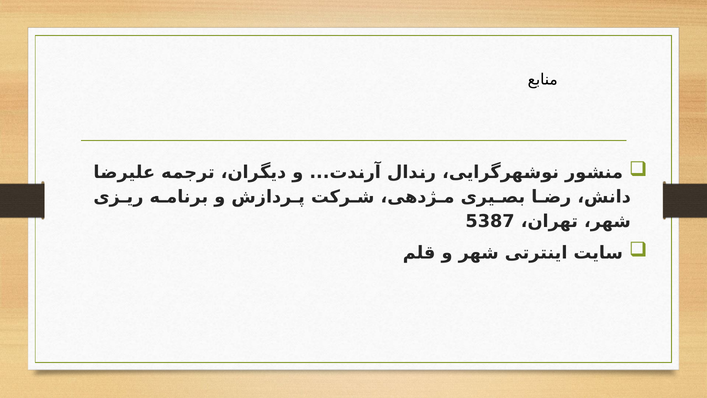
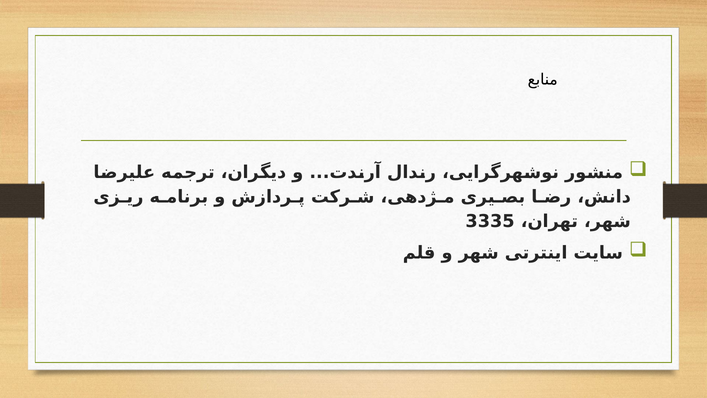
5387: 5387 -> 3335 (490, 221)
